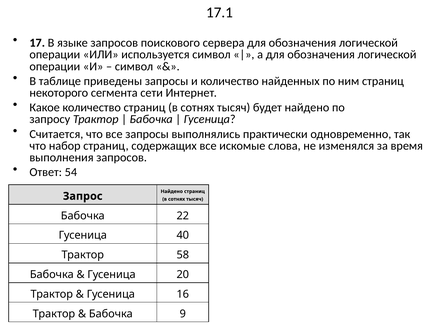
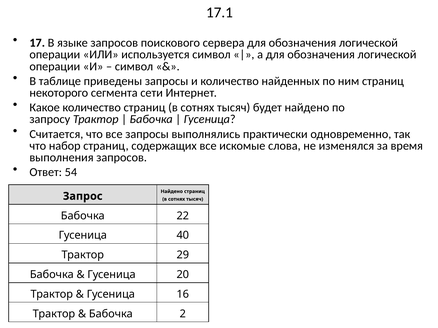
58: 58 -> 29 (183, 255)
9: 9 -> 2 (183, 314)
